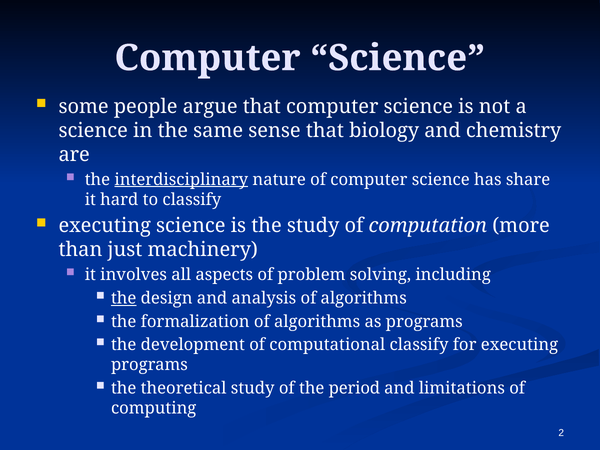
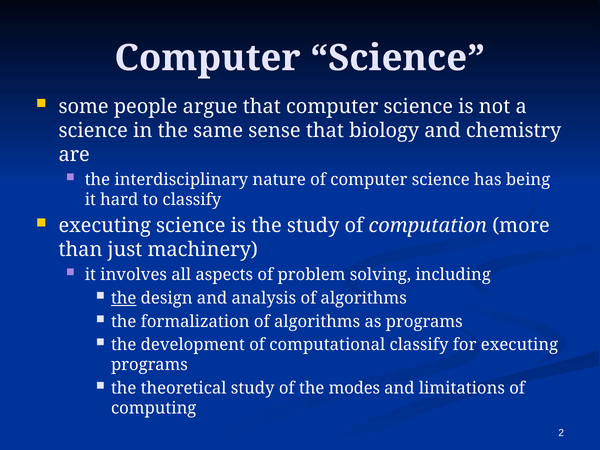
interdisciplinary underline: present -> none (181, 180)
share: share -> being (528, 180)
period: period -> modes (354, 388)
